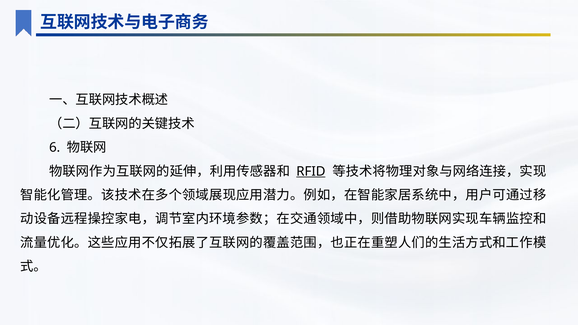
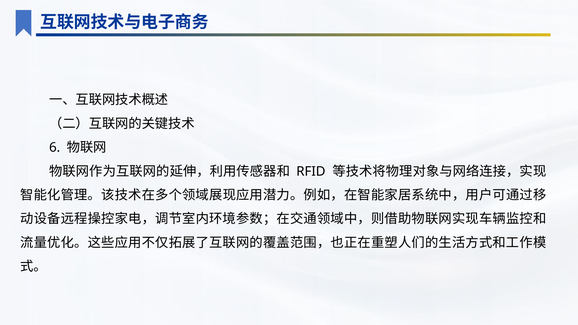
RFID underline: present -> none (311, 171)
